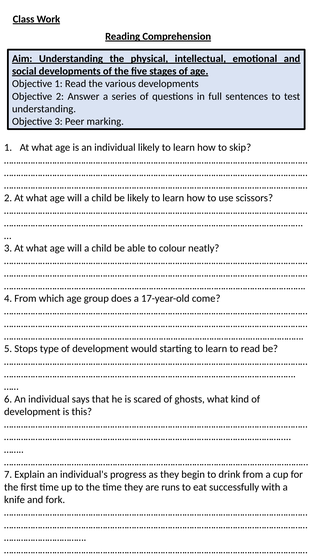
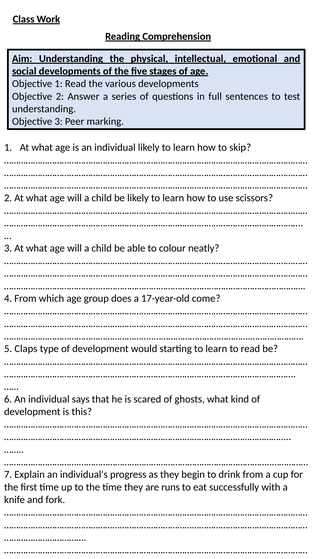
Stops: Stops -> Claps (26, 348)
